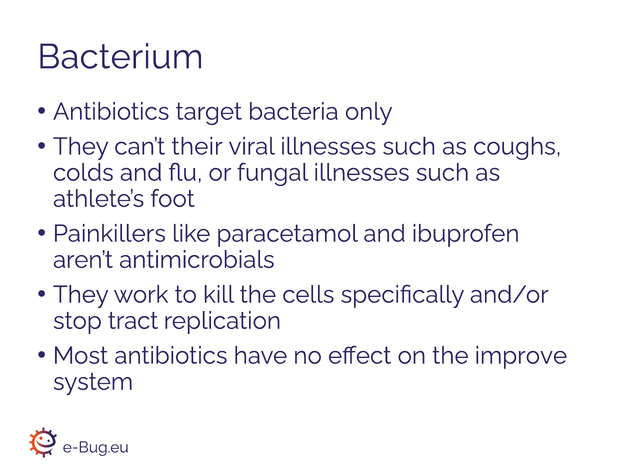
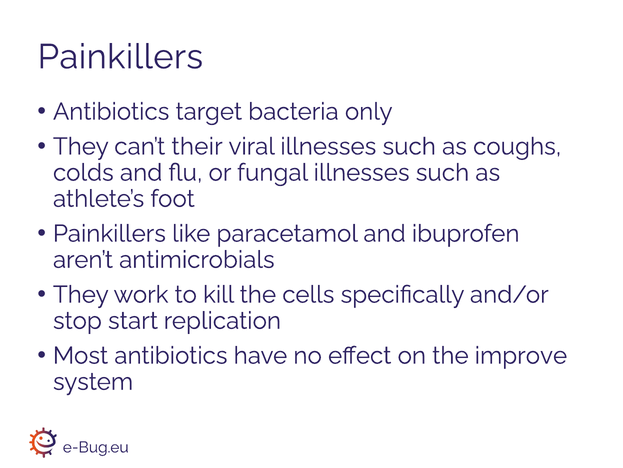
Bacterium: Bacterium -> Painkillers (120, 57)
tract: tract -> start (133, 320)
